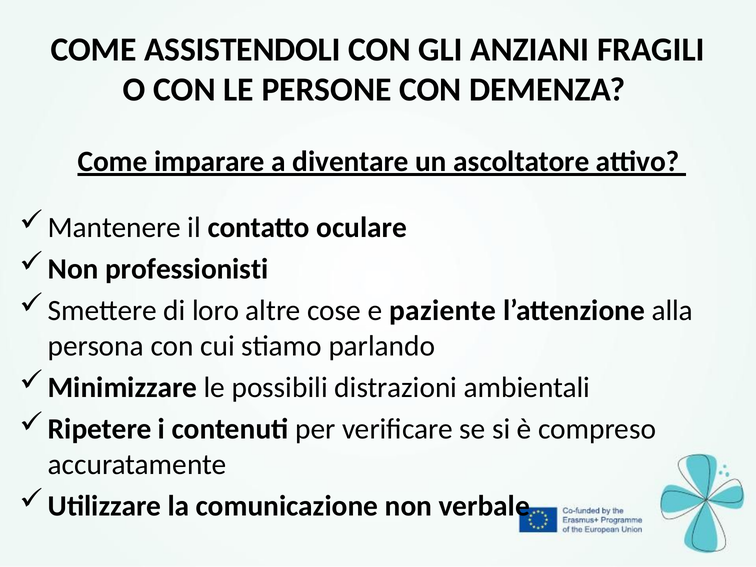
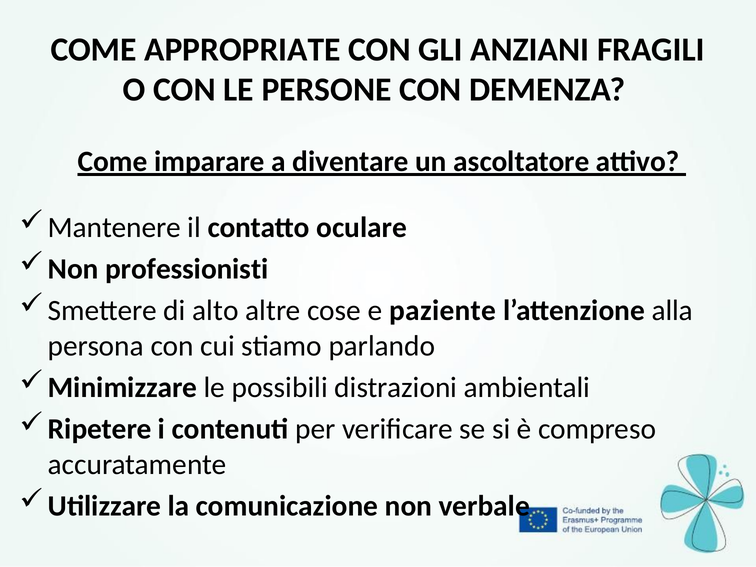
ASSISTENDOLI: ASSISTENDOLI -> APPROPRIATE (242, 50)
loro: loro -> alto (215, 311)
